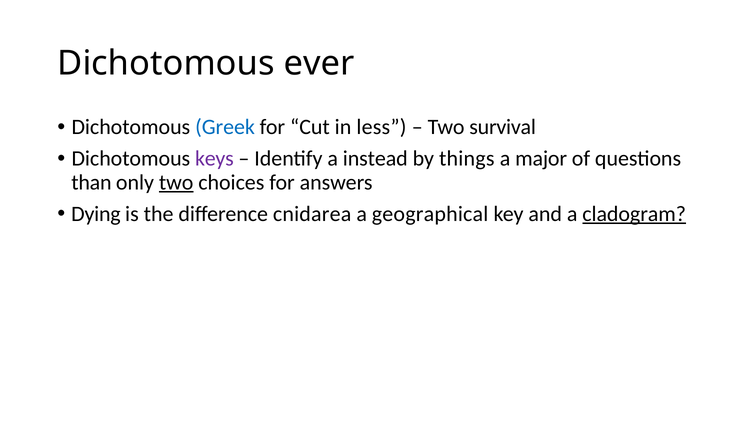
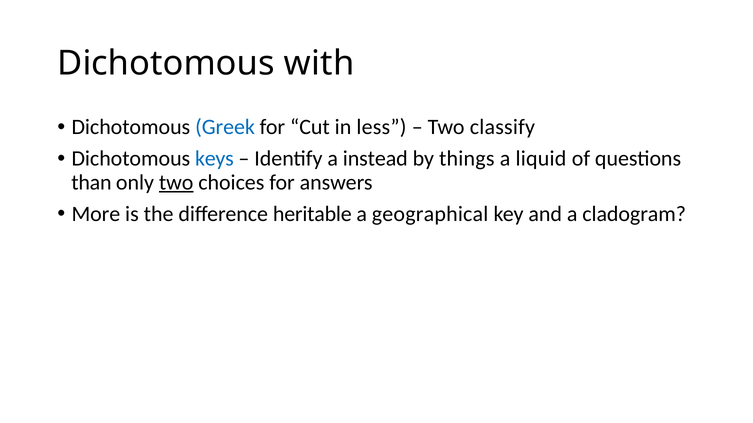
ever: ever -> with (319, 63)
survival: survival -> classify (502, 127)
keys colour: purple -> blue (214, 159)
major: major -> liquid (541, 159)
Dying: Dying -> More (96, 214)
cnidarea: cnidarea -> heritable (312, 214)
cladogram underline: present -> none (634, 214)
